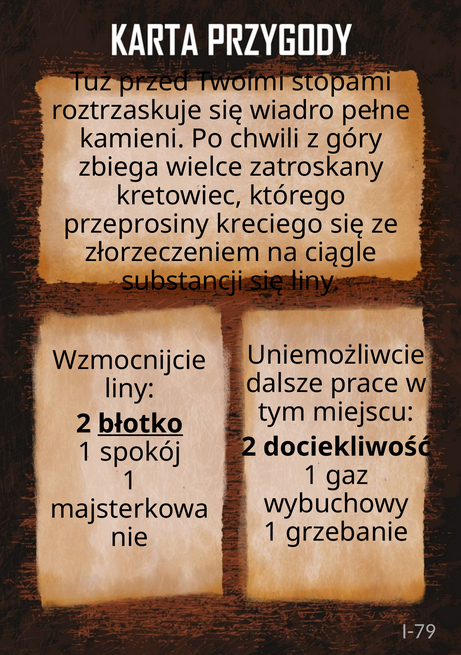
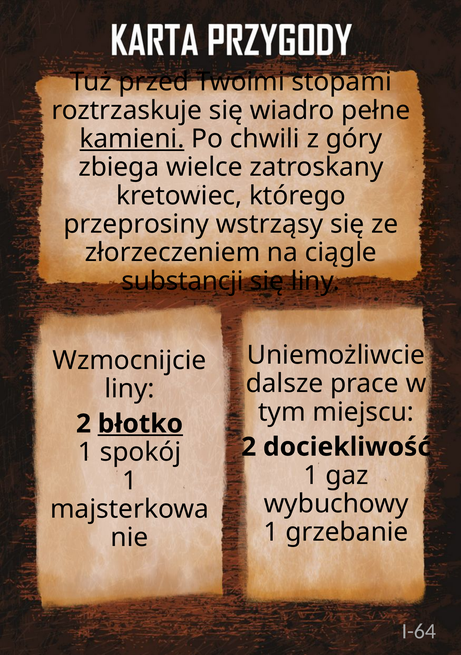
kamieni underline: none -> present (132, 139)
kreciego: kreciego -> wstrząsy (270, 224)
I-79: I-79 -> I-64 (419, 631)
